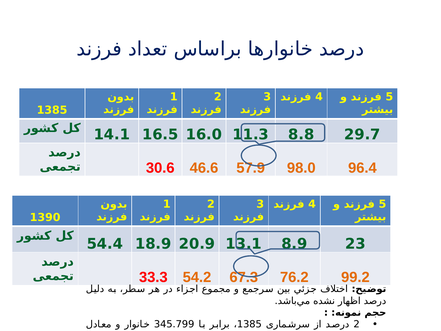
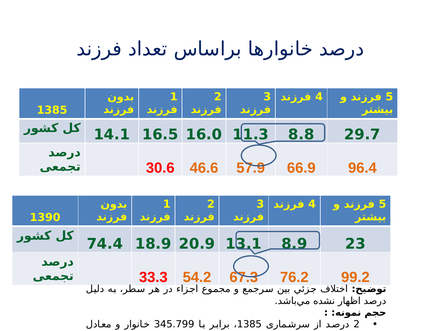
98.0: 98.0 -> 66.9 (301, 168)
54.4: 54.4 -> 74.4 (105, 244)
